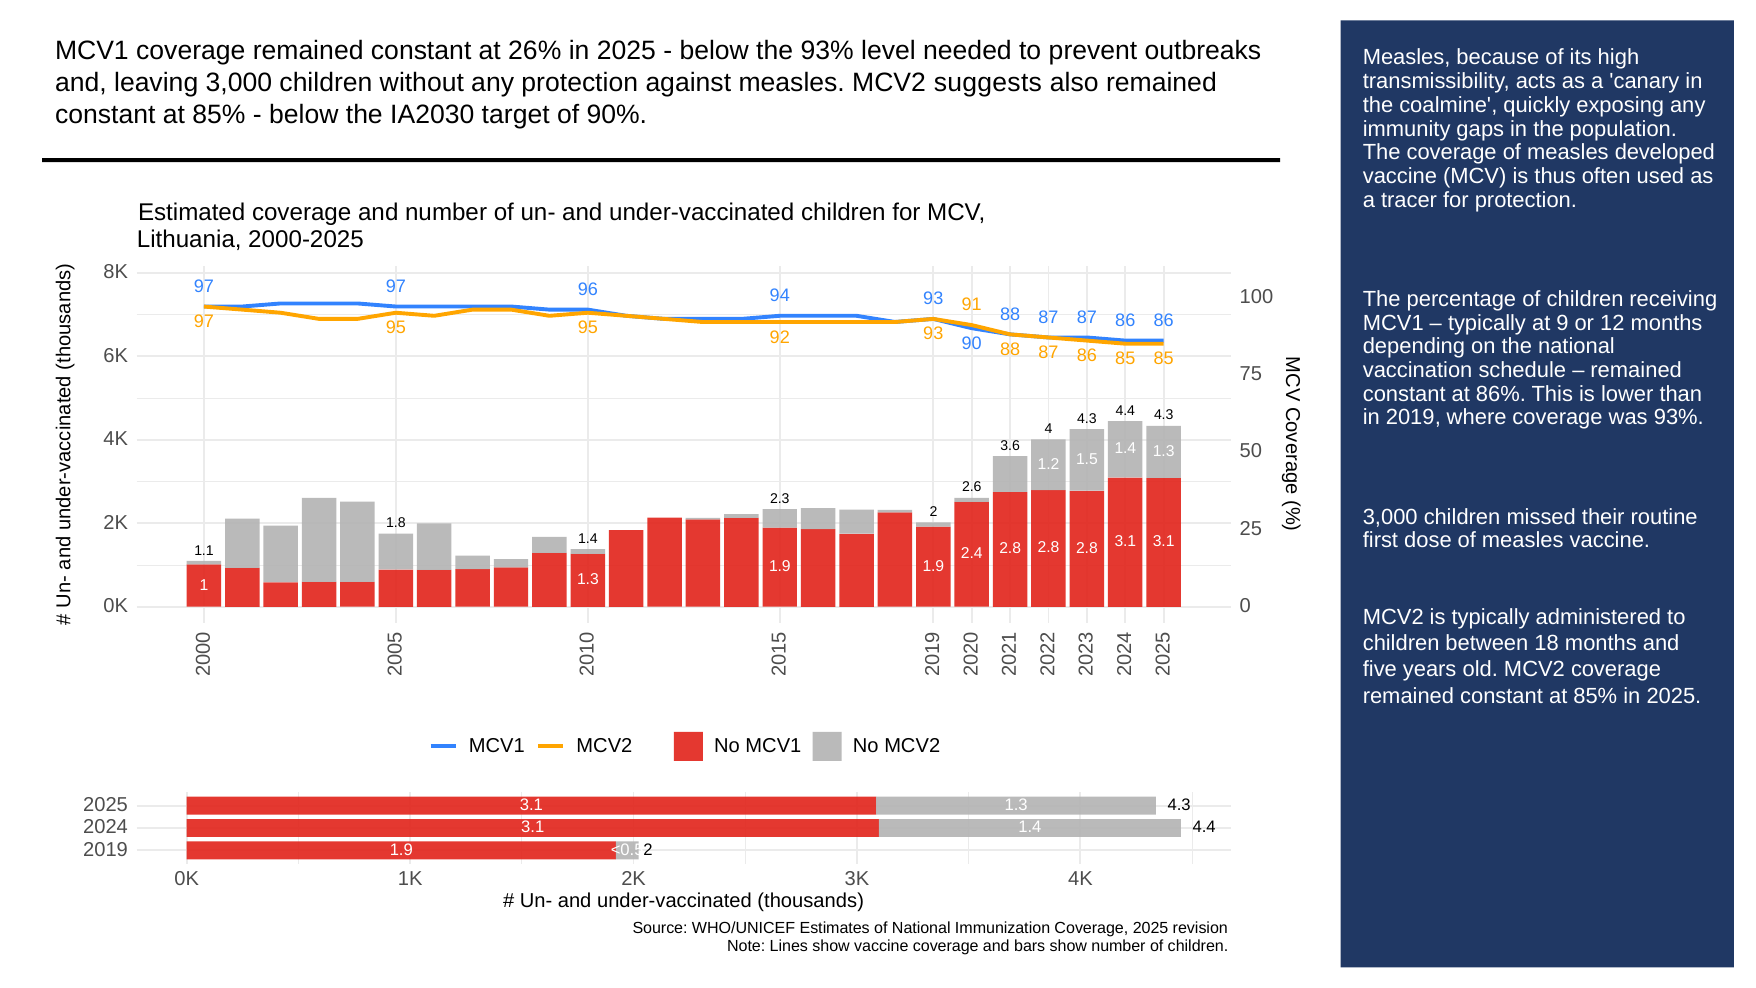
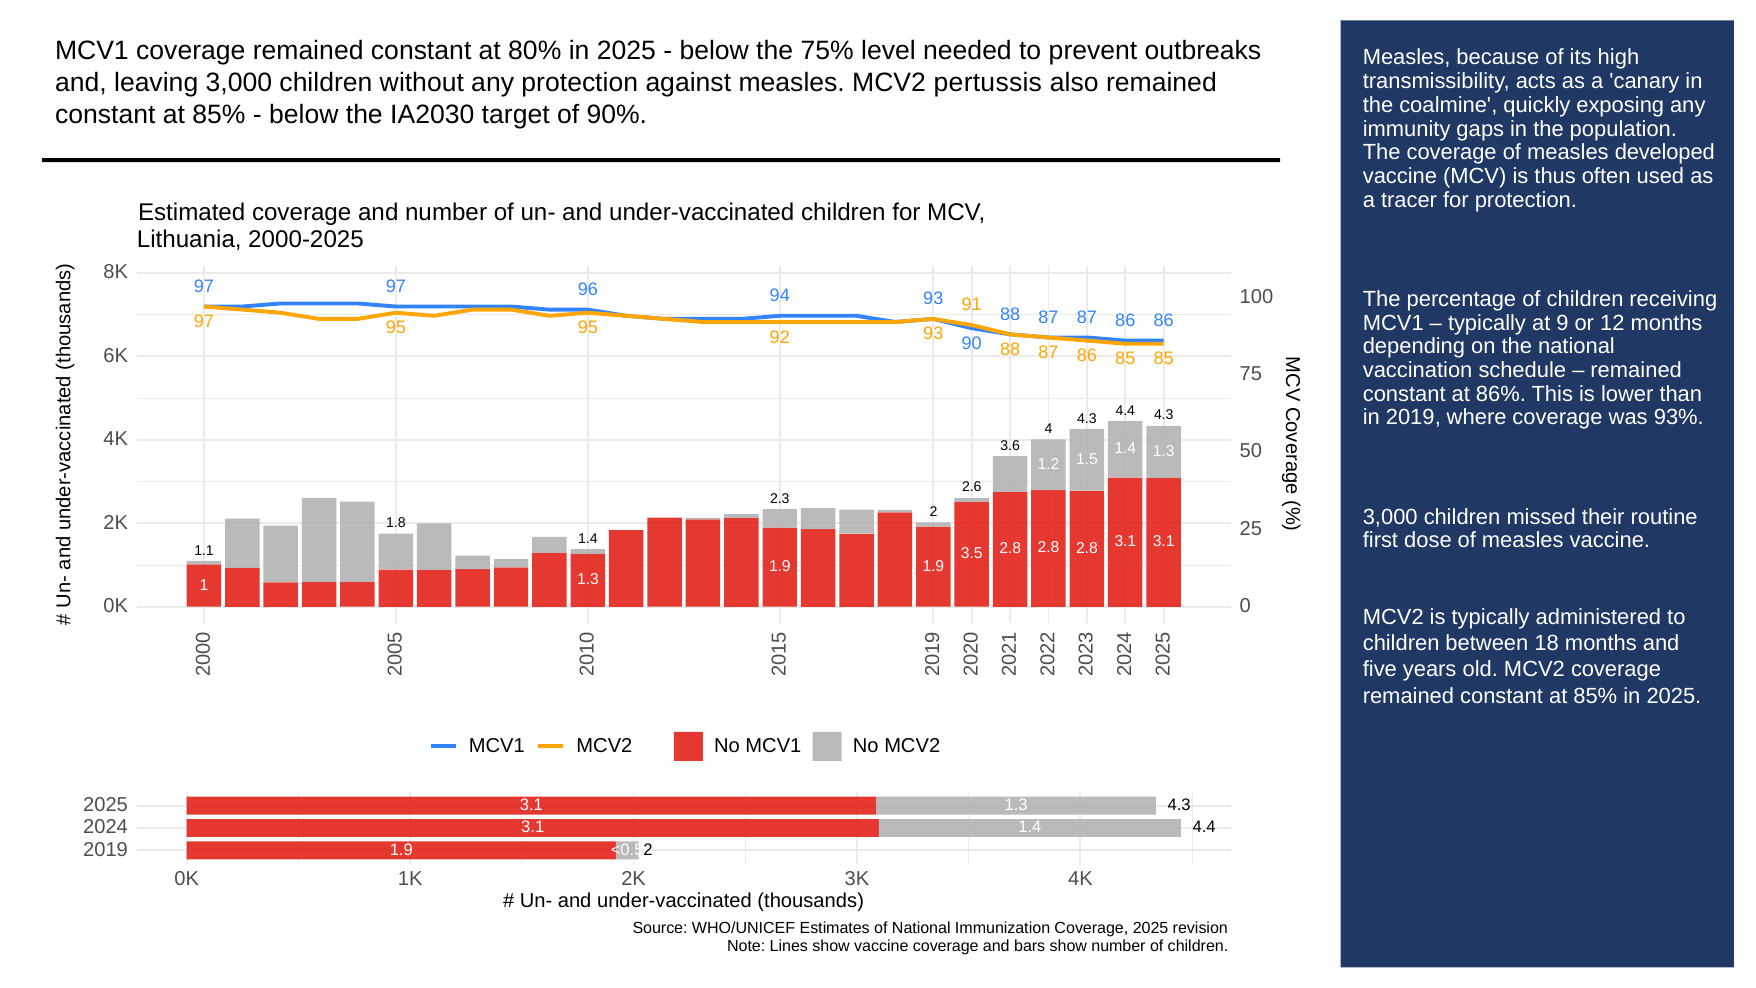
26%: 26% -> 80% (535, 51)
the 93%: 93% -> 75% (827, 51)
suggests: suggests -> pertussis (988, 82)
2.4: 2.4 -> 3.5 (972, 554)
